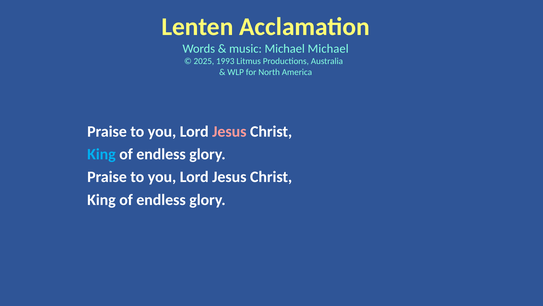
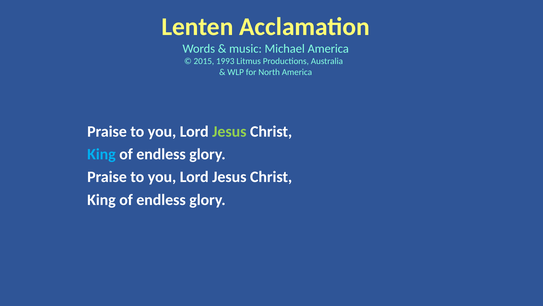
Michael Michael: Michael -> America (328, 48)
2025: 2025 -> 2015 (204, 61)
Jesus colour: pink -> light green (229, 131)
